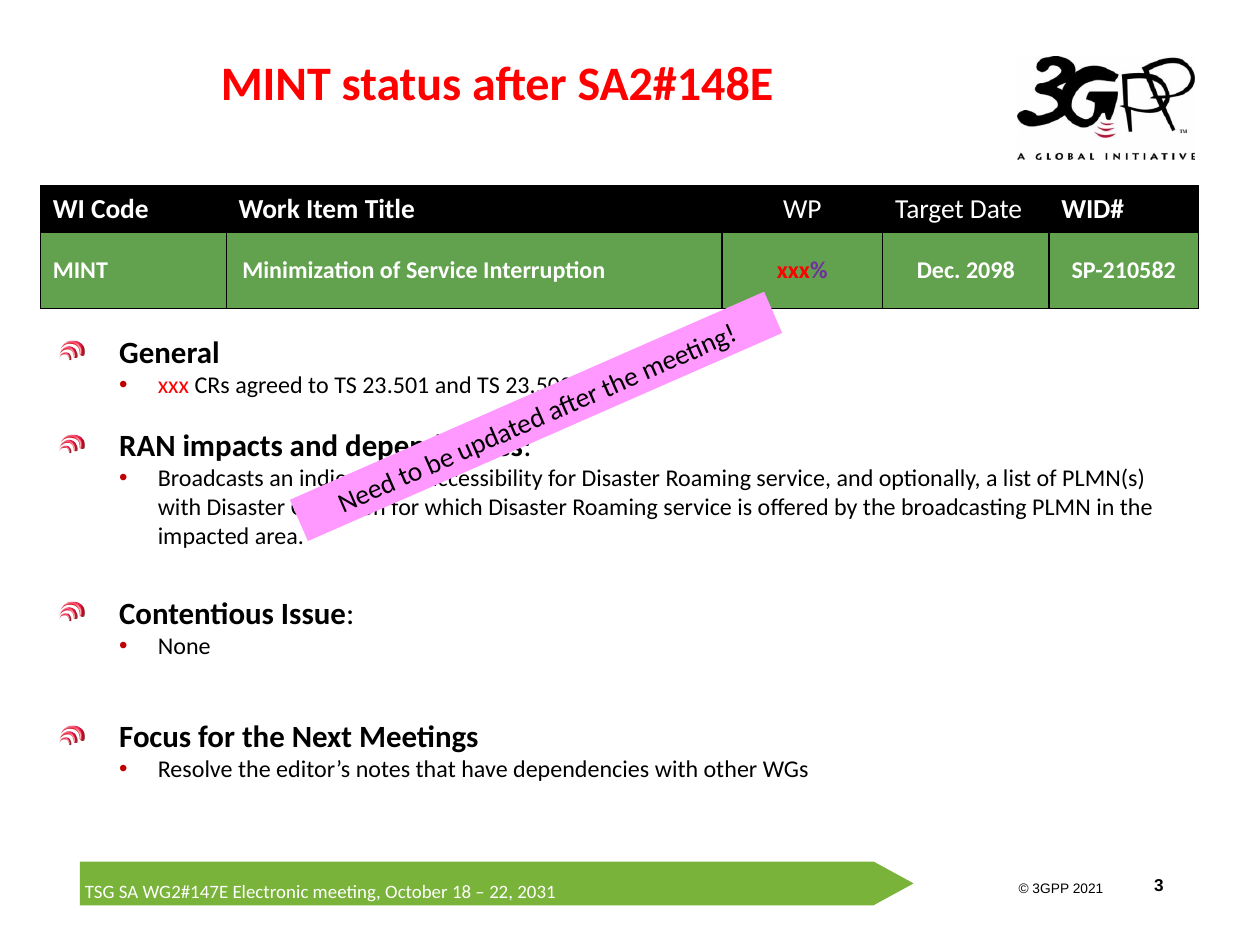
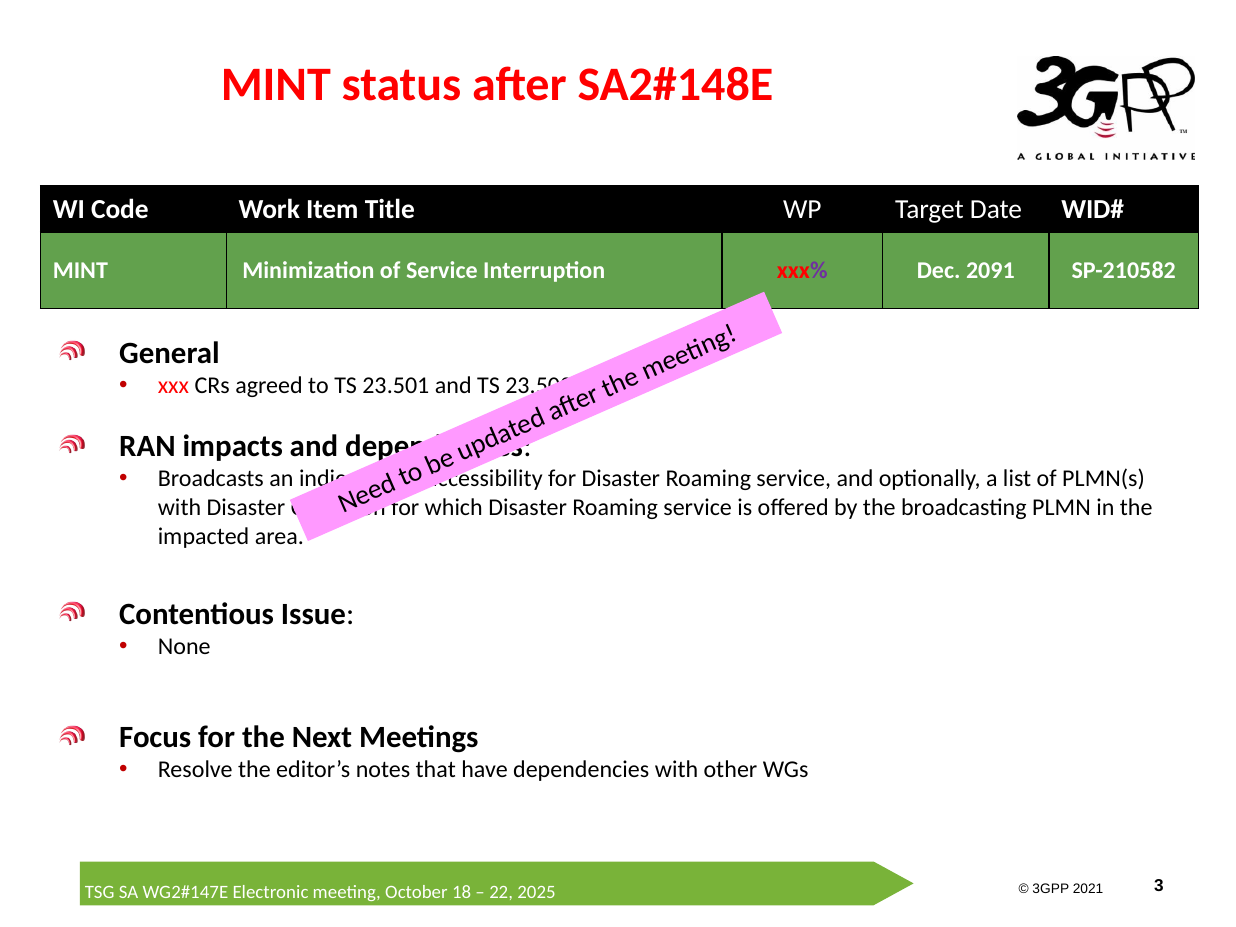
2098: 2098 -> 2091 (990, 271)
2031: 2031 -> 2025 (537, 892)
